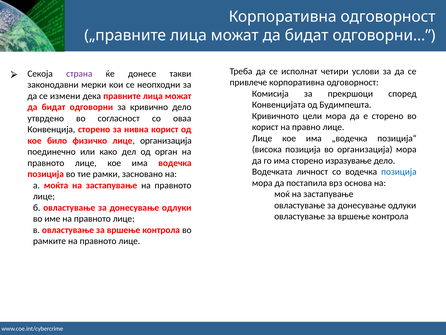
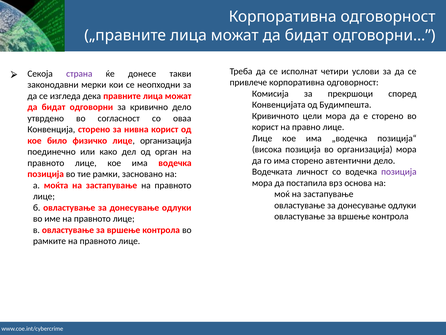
измени: измени -> изгледа (65, 96)
изразување: изразување -> автентични (348, 160)
позиција colour: blue -> purple (399, 172)
